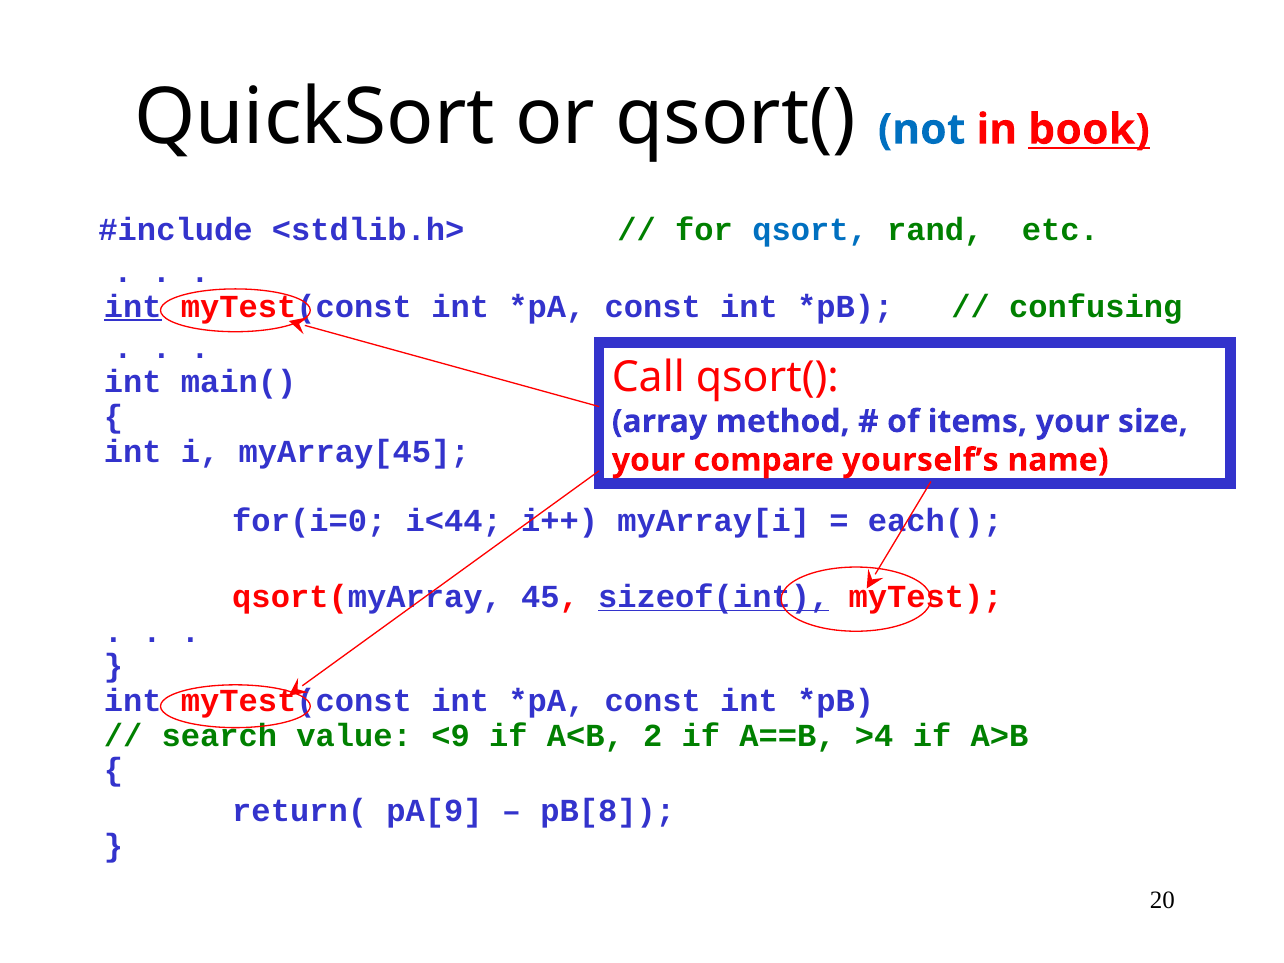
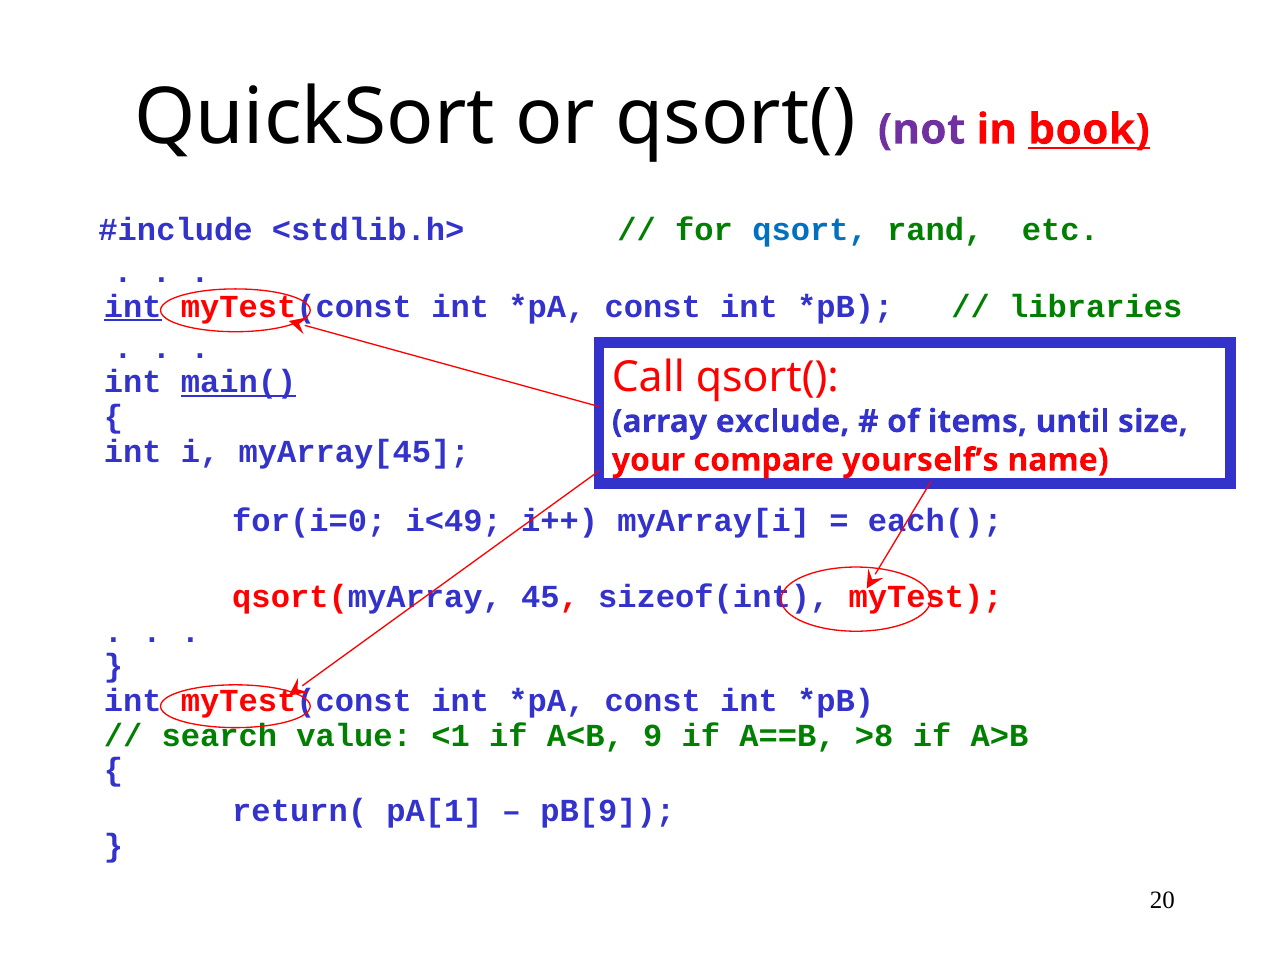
not colour: blue -> purple (922, 130)
confusing: confusing -> libraries (1096, 307)
main( underline: none -> present (239, 382)
method: method -> exclude (783, 422)
items your: your -> until (1073, 422)
i<44: i<44 -> i<49 (454, 521)
sizeof(int underline: present -> none (714, 597)
<9: <9 -> <1 (451, 735)
2: 2 -> 9 (653, 735)
>4: >4 -> >8 (874, 735)
pA[9: pA[9 -> pA[1 (434, 811)
pB[8: pB[8 -> pB[9 (608, 811)
